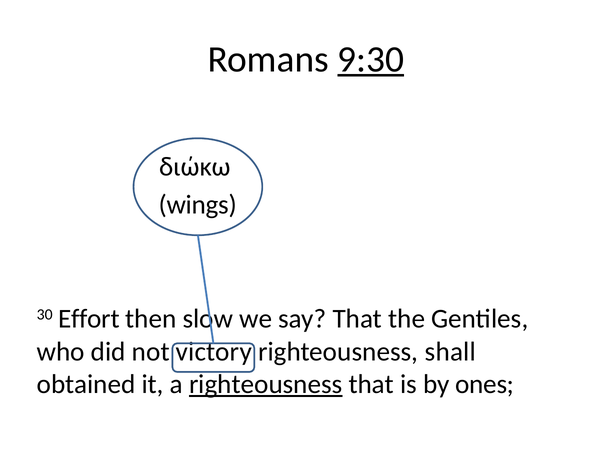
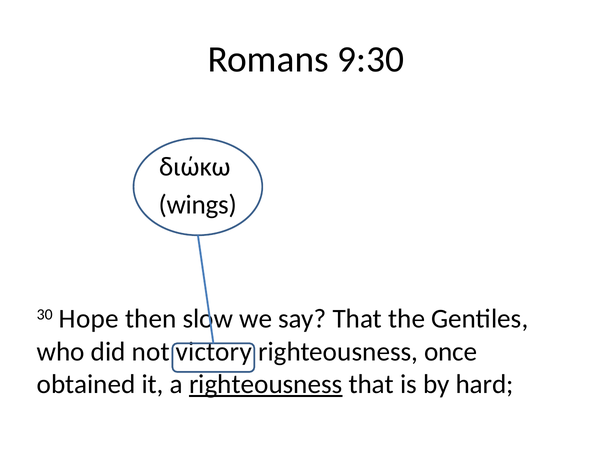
9:30 underline: present -> none (371, 59)
Effort: Effort -> Hope (89, 319)
shall: shall -> once (451, 352)
ones: ones -> hard (485, 384)
